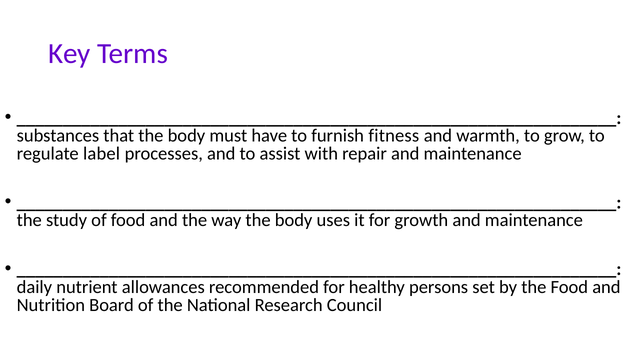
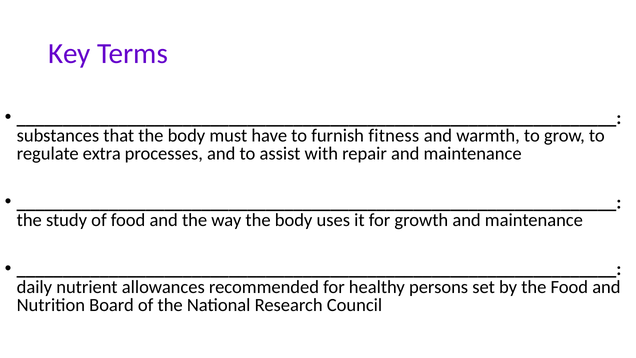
label: label -> extra (102, 153)
